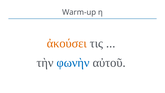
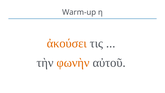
φωνὴν colour: blue -> orange (73, 63)
